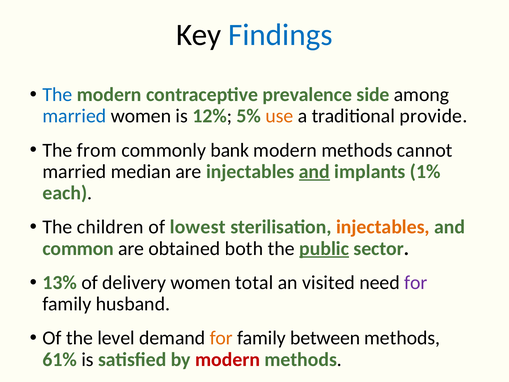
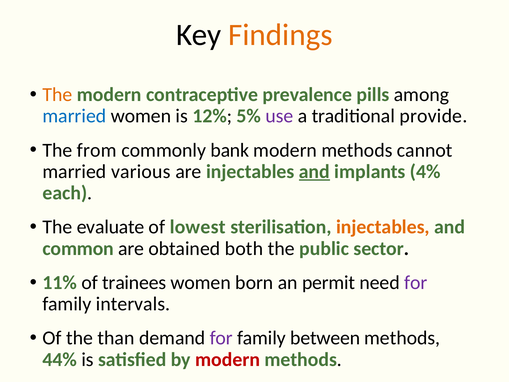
Findings colour: blue -> orange (280, 35)
The colour: blue -> orange (57, 95)
side: side -> pills (373, 95)
use colour: orange -> purple (279, 116)
median: median -> various (141, 171)
1%: 1% -> 4% (425, 171)
children: children -> evaluate (111, 227)
public underline: present -> none (324, 248)
13%: 13% -> 11% (60, 282)
delivery: delivery -> trainees (134, 282)
total: total -> born (254, 282)
visited: visited -> permit (329, 282)
husband: husband -> intervals (133, 304)
level: level -> than (116, 338)
for colour: orange -> purple (221, 338)
61%: 61% -> 44% (60, 359)
